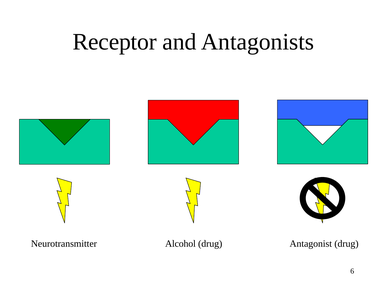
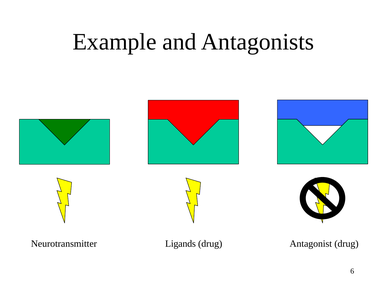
Receptor: Receptor -> Example (115, 42)
Alcohol: Alcohol -> Ligands (180, 244)
